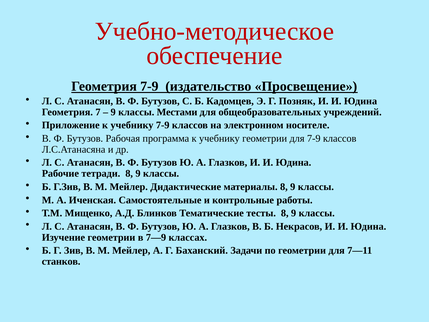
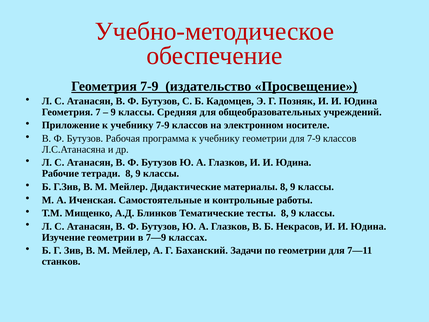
Местами: Местами -> Средняя (177, 112)
